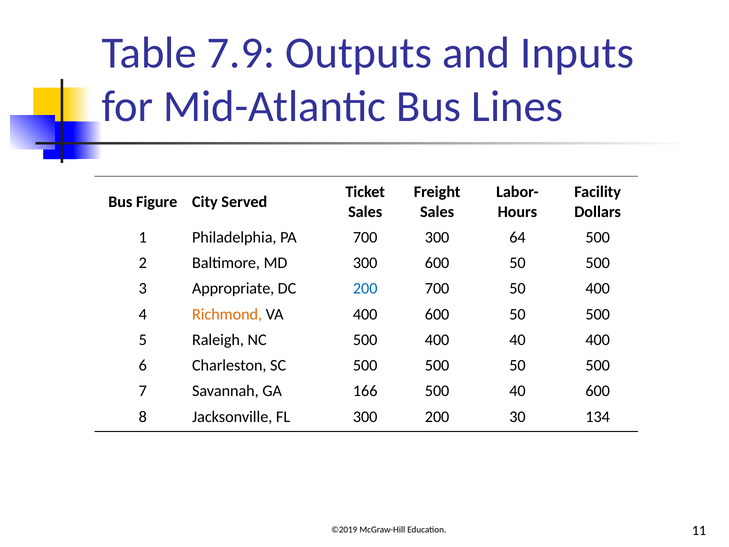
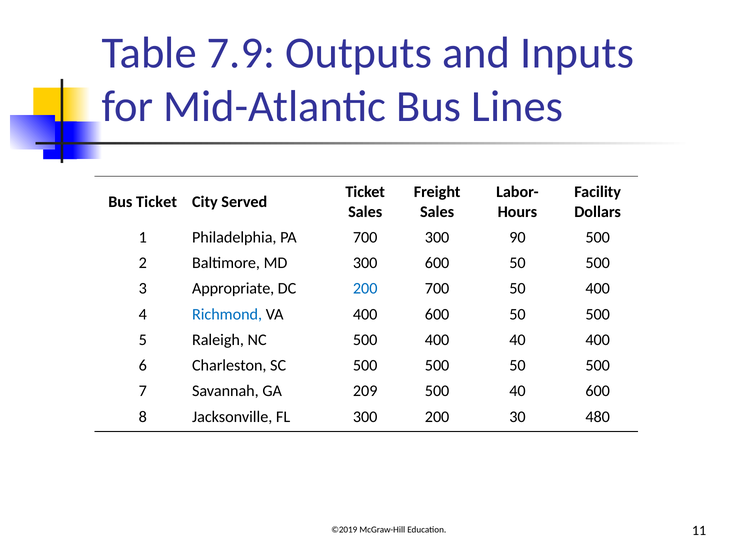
Bus Figure: Figure -> Ticket (157, 202)
64: 64 -> 90 (517, 237)
Richmond colour: orange -> blue (227, 314)
166: 166 -> 209 (365, 391)
134: 134 -> 480 (598, 416)
